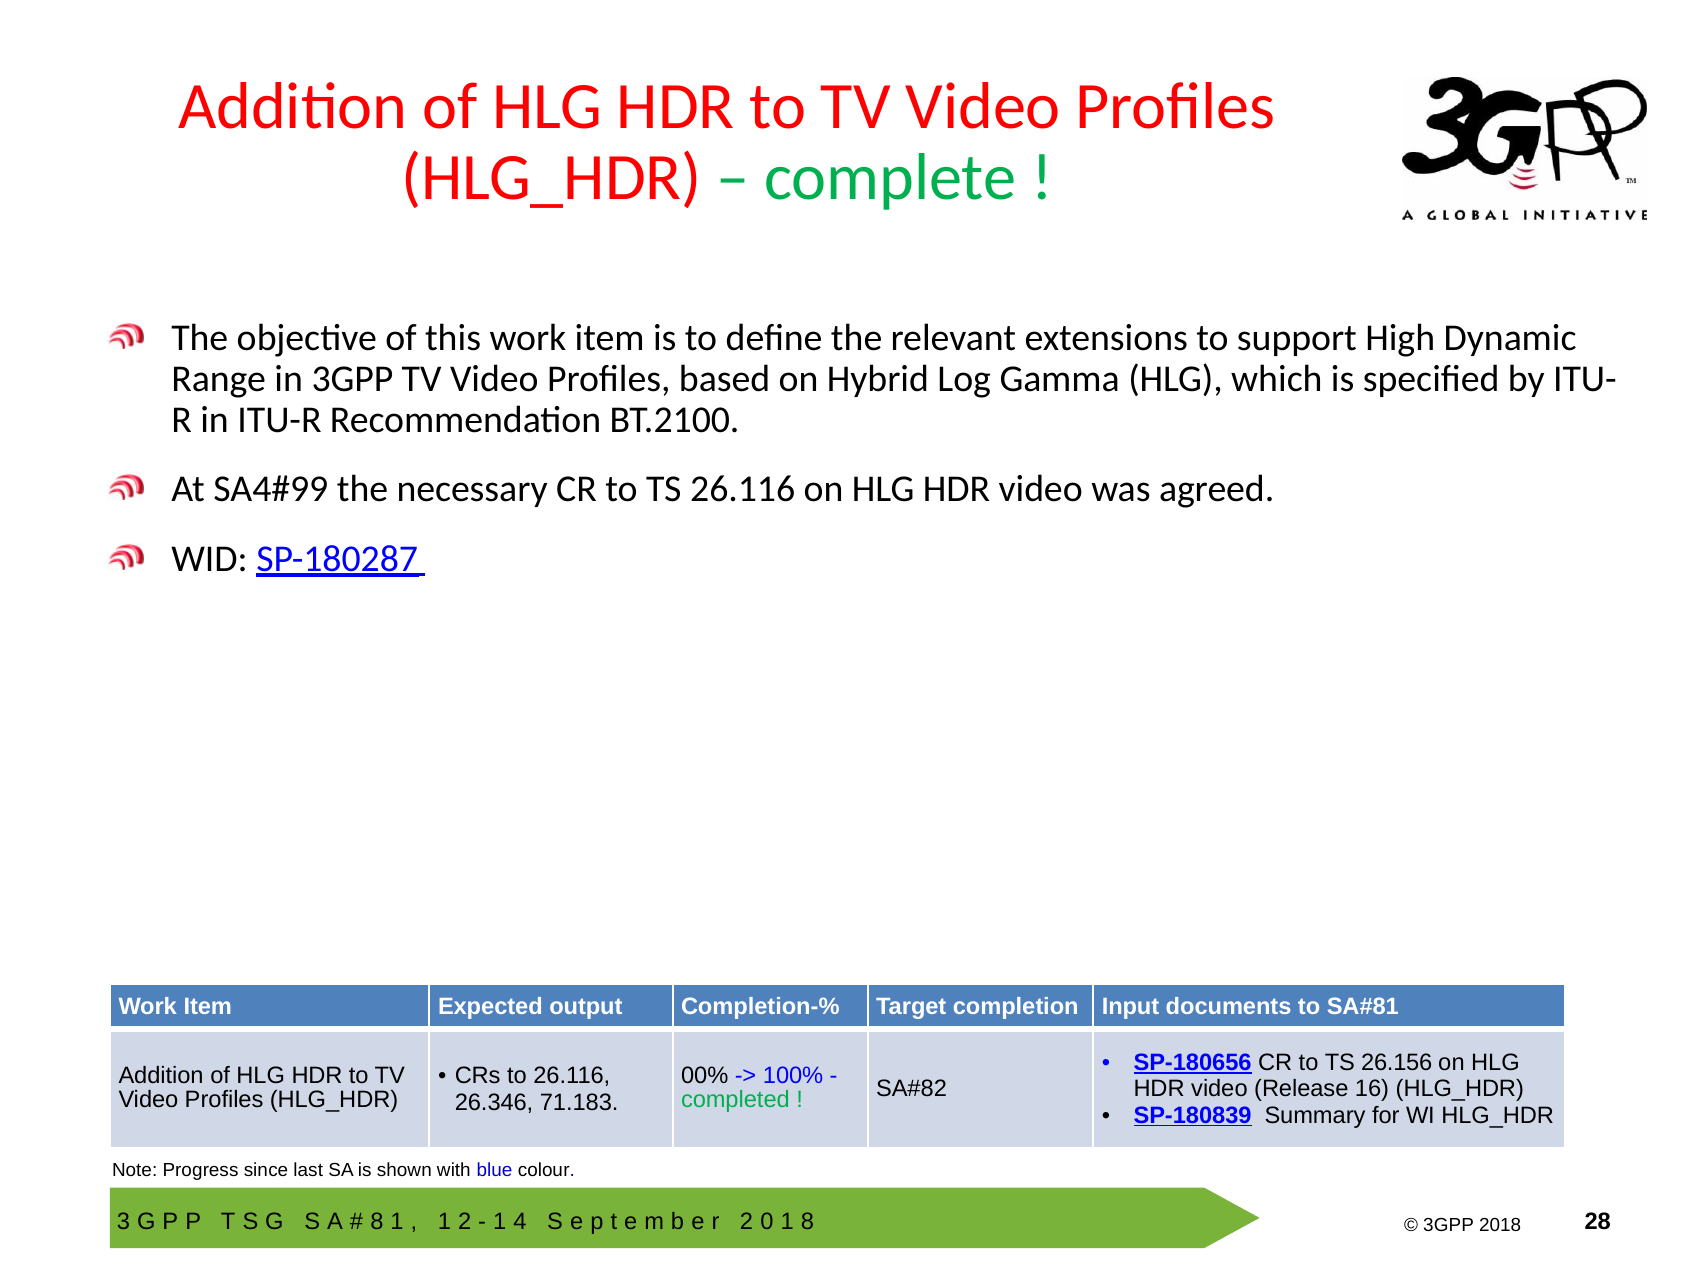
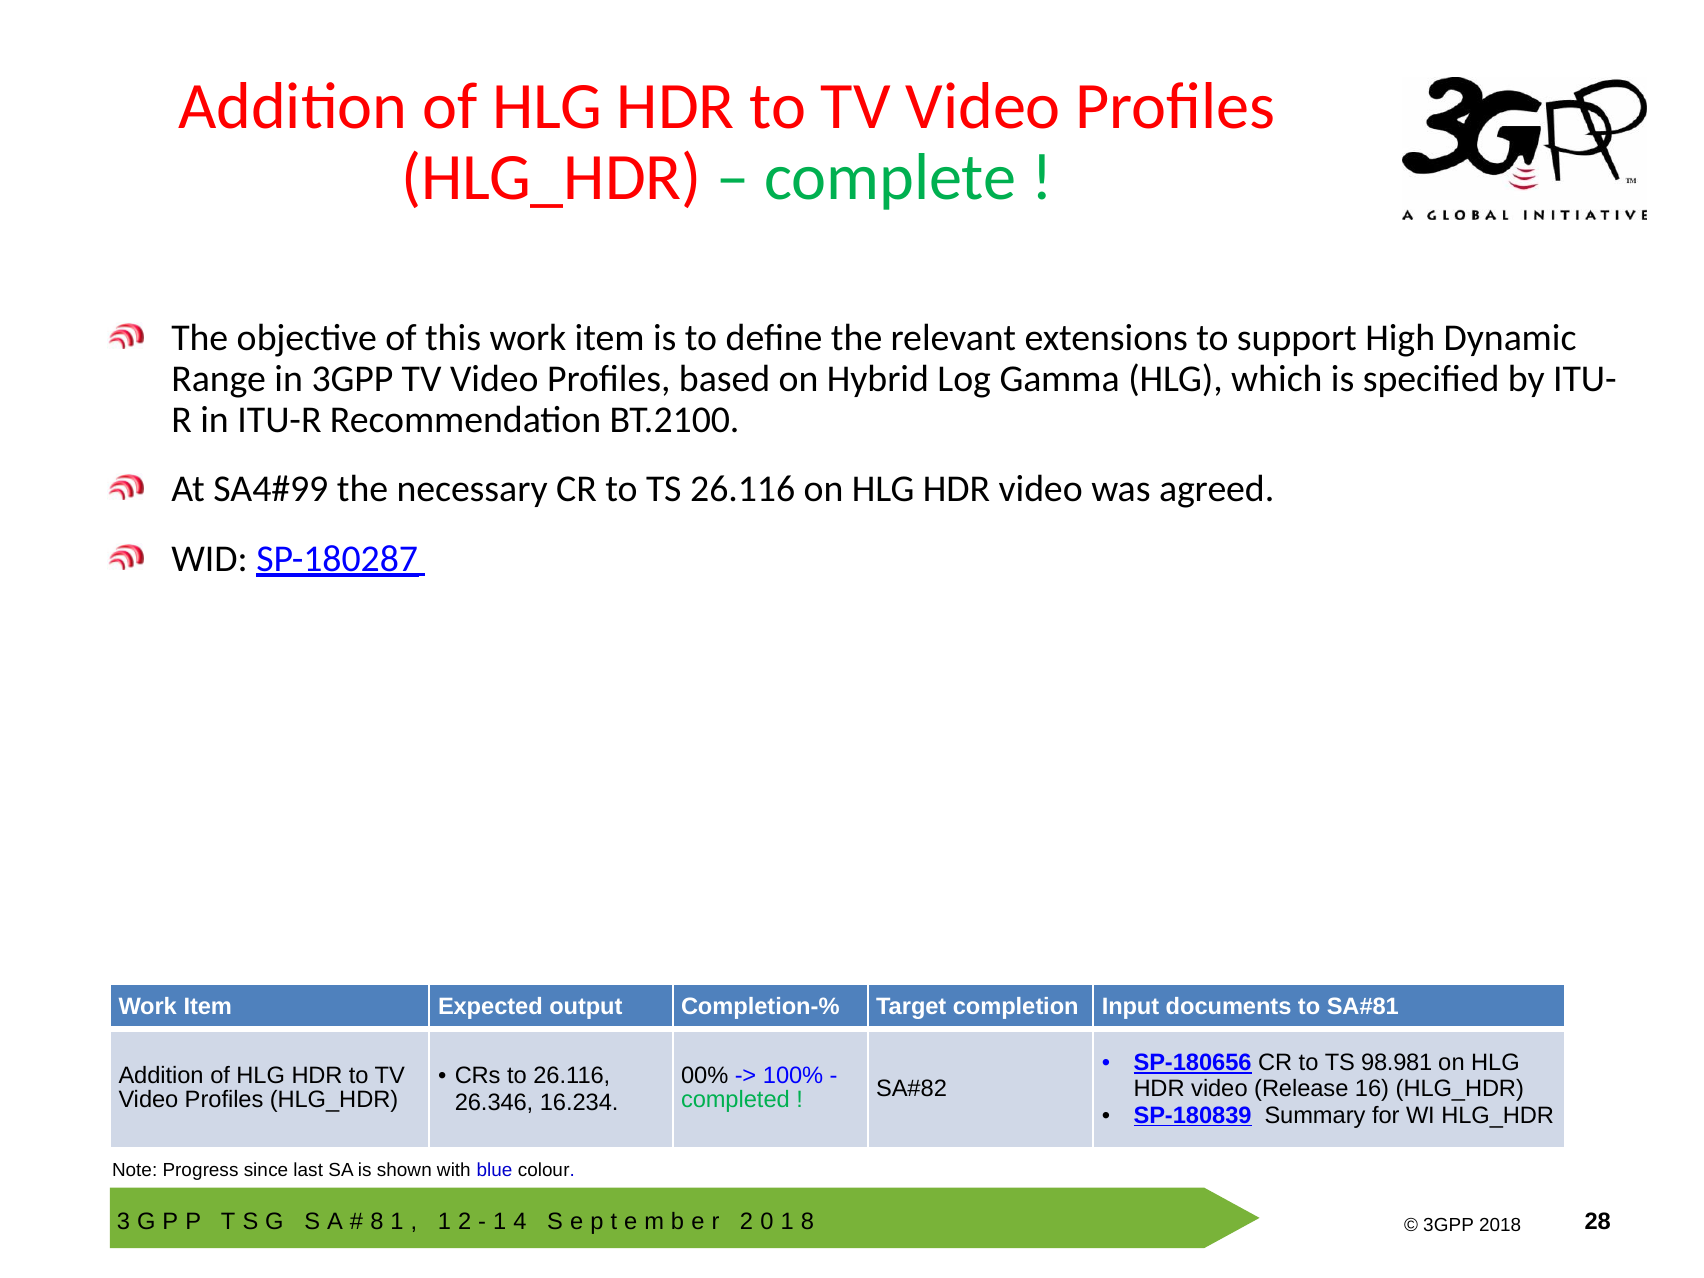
26.156: 26.156 -> 98.981 (1397, 1063)
71.183: 71.183 -> 16.234 (579, 1102)
